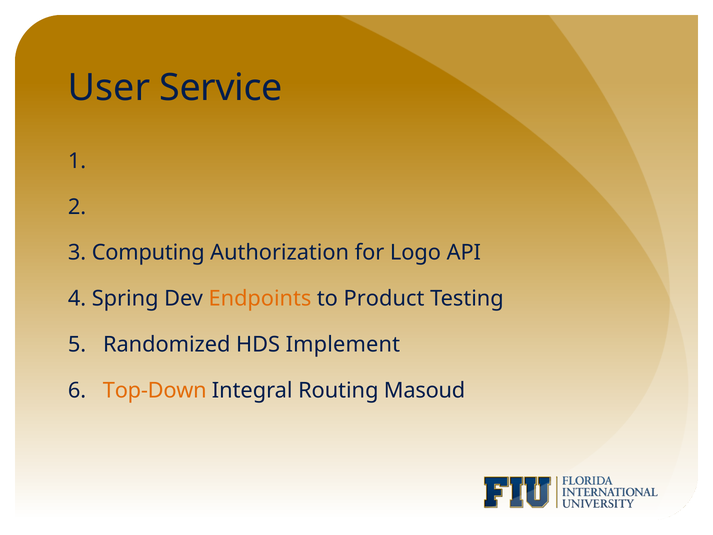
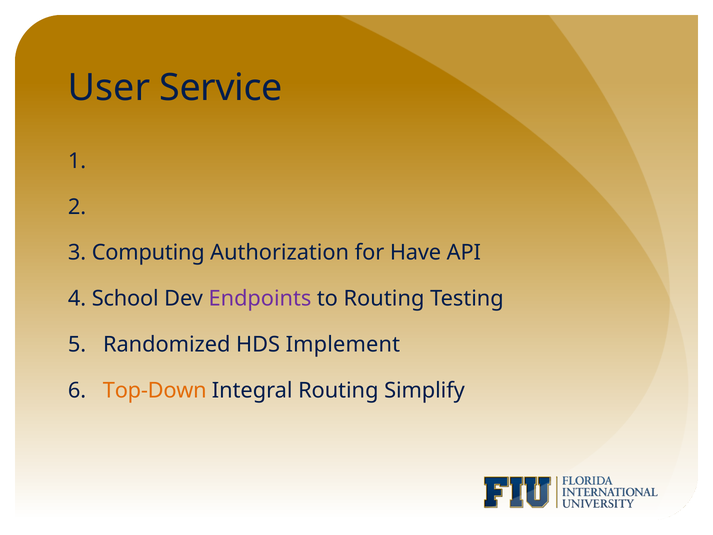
Logo: Logo -> Have (416, 253)
Spring: Spring -> School (125, 299)
Endpoints colour: orange -> purple (260, 299)
to Product: Product -> Routing (384, 299)
Masoud: Masoud -> Simplify (424, 391)
